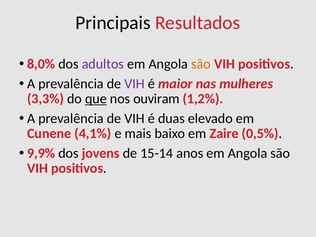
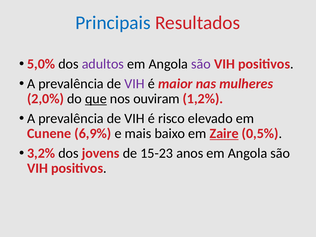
Principais colour: black -> blue (113, 23)
8,0%: 8,0% -> 5,0% (41, 64)
são colour: orange -> purple (201, 64)
3,3%: 3,3% -> 2,0% (45, 99)
duas: duas -> risco (171, 118)
4,1%: 4,1% -> 6,9% (93, 134)
Zaire underline: none -> present (224, 134)
9,9%: 9,9% -> 3,2% (41, 153)
15-14: 15-14 -> 15-23 (157, 153)
